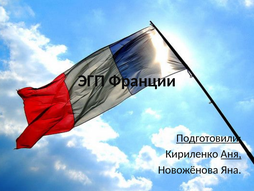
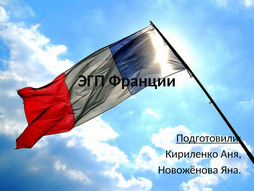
Аня underline: present -> none (231, 154)
